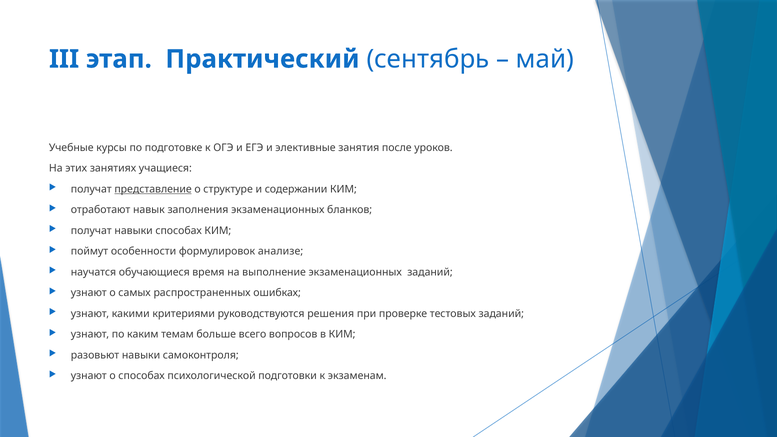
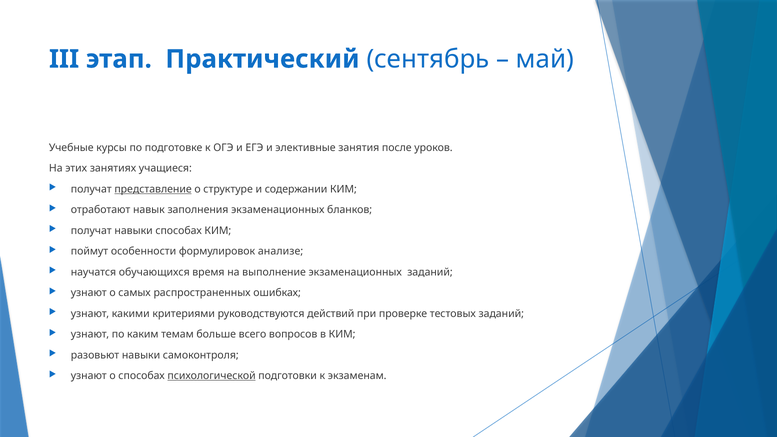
обучающиеся: обучающиеся -> обучающихся (154, 272)
решения: решения -> действий (331, 314)
психологической underline: none -> present (212, 376)
